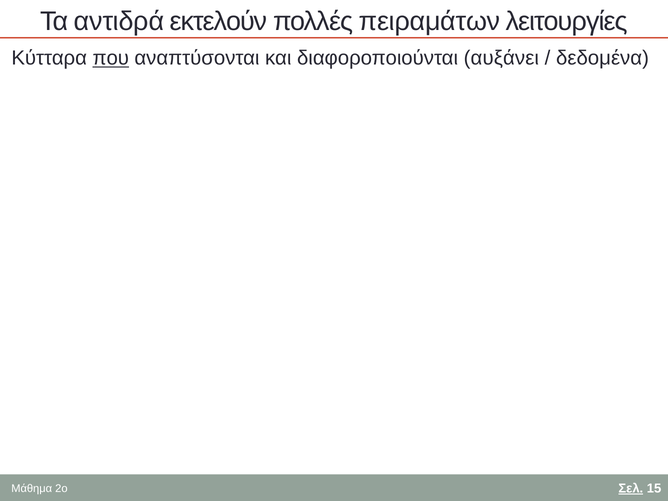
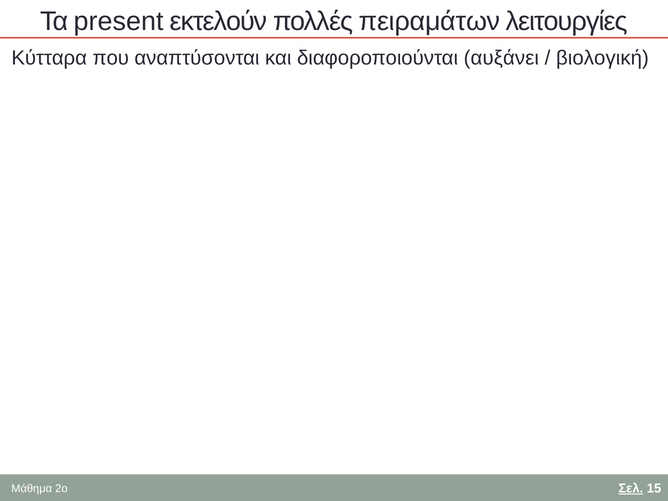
αντιδρά: αντιδρά -> present (119, 21)
που underline: present -> none (111, 58)
δεδομένα: δεδομένα -> βιολογική (602, 58)
